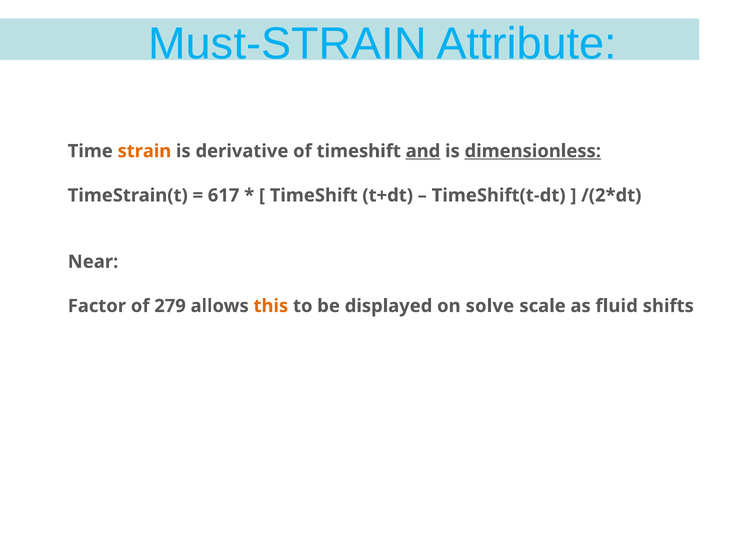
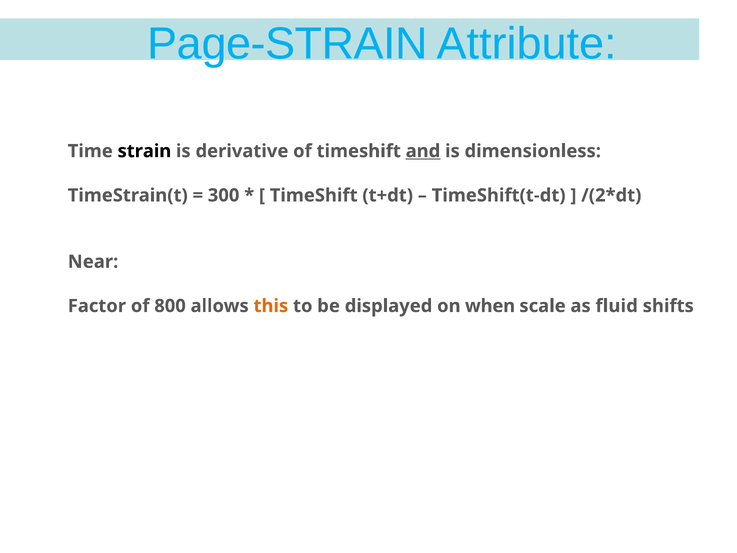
Must-STRAIN: Must-STRAIN -> Page-STRAIN (288, 44)
strain colour: orange -> black (144, 151)
dimensionless underline: present -> none (533, 151)
617: 617 -> 300 (224, 195)
279: 279 -> 800 (170, 306)
solve: solve -> when (490, 306)
